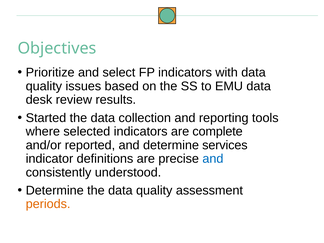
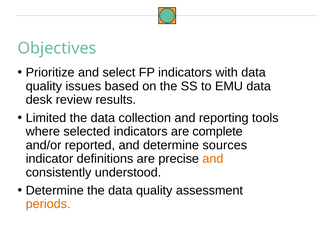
Started: Started -> Limited (46, 118)
services: services -> sources (225, 145)
and colour: blue -> orange (213, 159)
